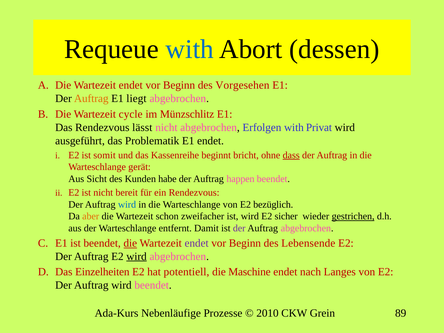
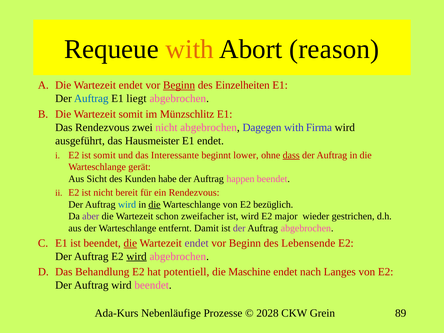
with colour: blue -> orange (190, 49)
dessen: dessen -> reason (334, 49)
Beginn underline: none -> present (179, 85)
Vorgesehen: Vorgesehen -> Einzelheiten (243, 85)
Auftrag colour: orange -> blue (91, 99)
Wartezeit cycle: cycle -> somit (131, 114)
lässt: lässt -> zwei (142, 127)
Erfolgen: Erfolgen -> Dagegen (262, 127)
Privat: Privat -> Firma (319, 127)
Problematik: Problematik -> Hausmeister (152, 141)
Kassenreihe: Kassenreihe -> Interessante (175, 155)
bricht: bricht -> lower (246, 155)
die underline: none -> present (155, 205)
aber colour: orange -> purple (91, 216)
sicher: sicher -> major (286, 216)
gestrichen underline: present -> none (353, 216)
Einzelheiten: Einzelheiten -> Behandlung (102, 272)
2010: 2010 -> 2028 (267, 313)
